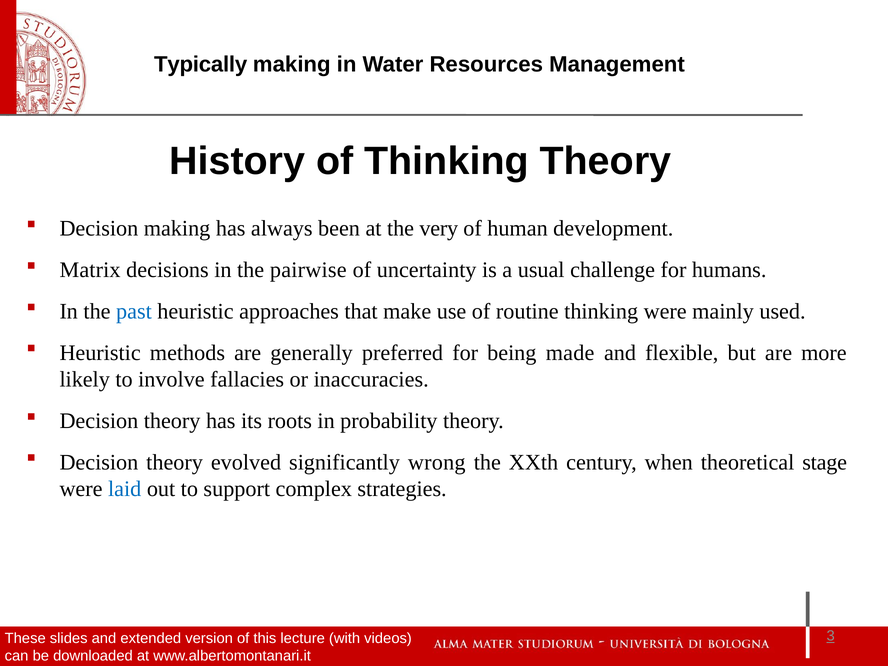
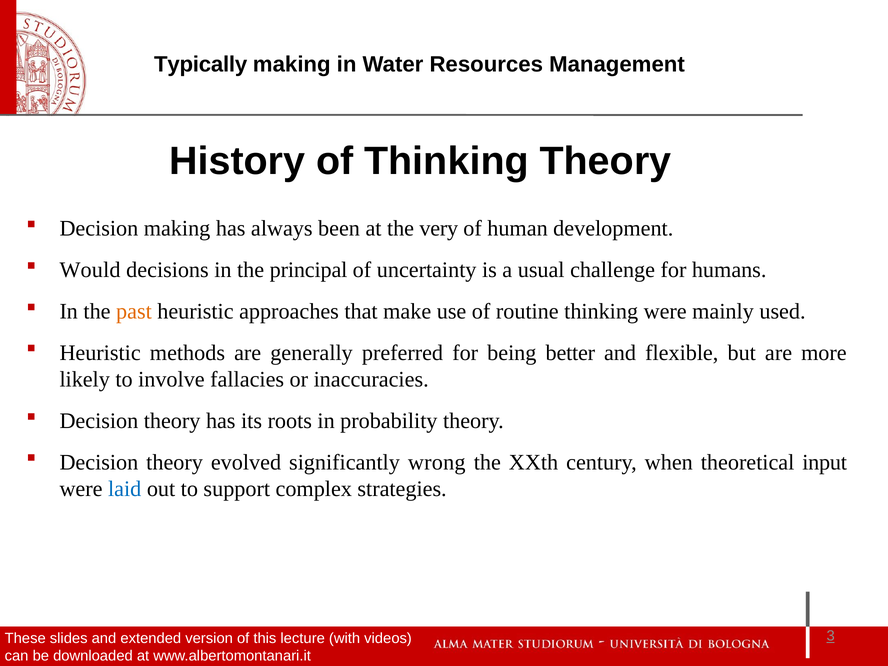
Matrix: Matrix -> Would (90, 270)
pairwise: pairwise -> principal (309, 270)
past colour: blue -> orange (134, 311)
made: made -> better (570, 353)
stage: stage -> input (825, 462)
